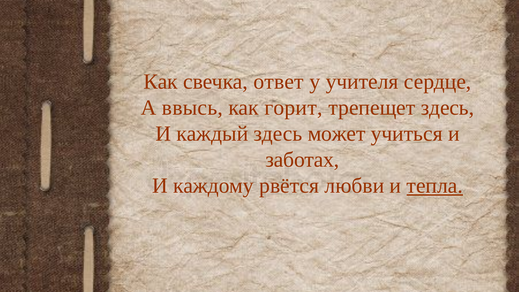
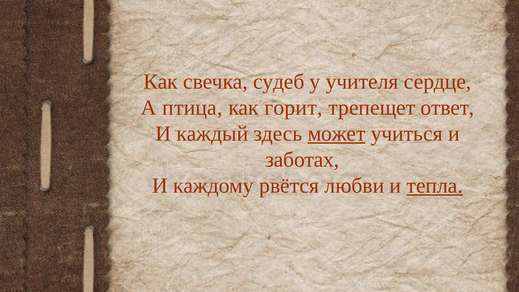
ответ: ответ -> судеб (279, 82)
ввысь: ввысь -> птица (192, 108)
трепещет здесь: здесь -> ответ (447, 108)
может underline: none -> present (337, 134)
